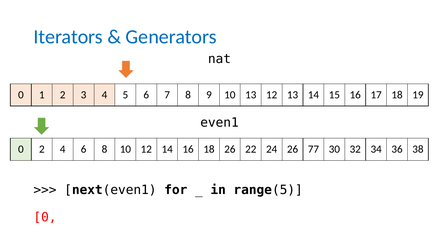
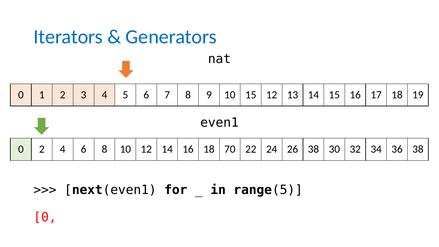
10 13: 13 -> 15 (251, 95)
18 26: 26 -> 70 (230, 149)
26 77: 77 -> 38 (313, 149)
